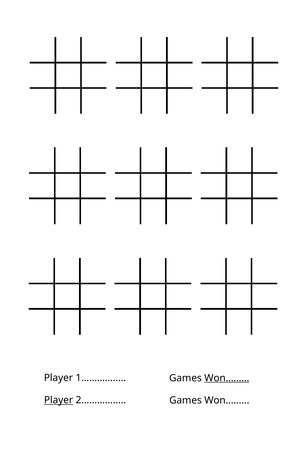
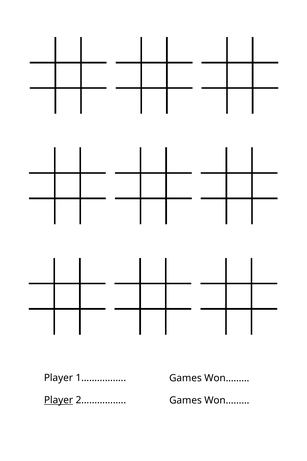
Won……… underline: present -> none (227, 378)
